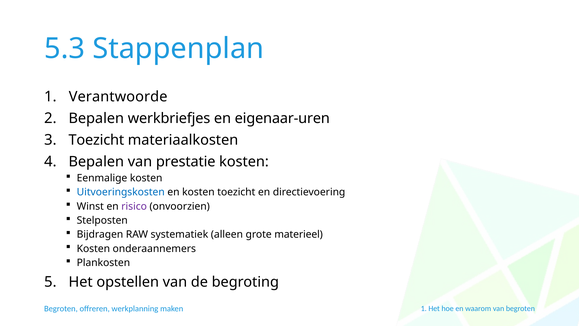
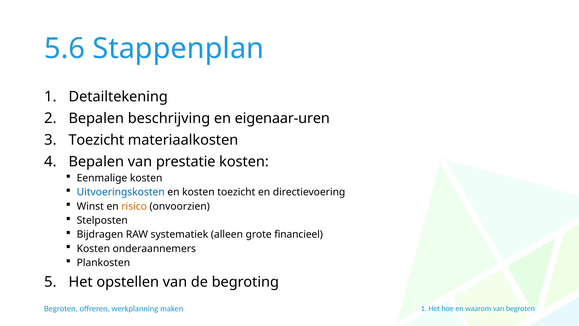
5.3: 5.3 -> 5.6 (65, 49)
Verantwoorde: Verantwoorde -> Detailtekening (118, 97)
werkbriefjes: werkbriefjes -> beschrijving (169, 118)
risico colour: purple -> orange (134, 206)
materieel: materieel -> financieel (299, 234)
